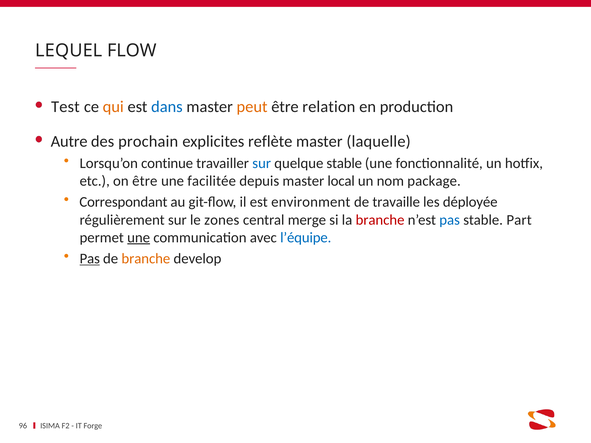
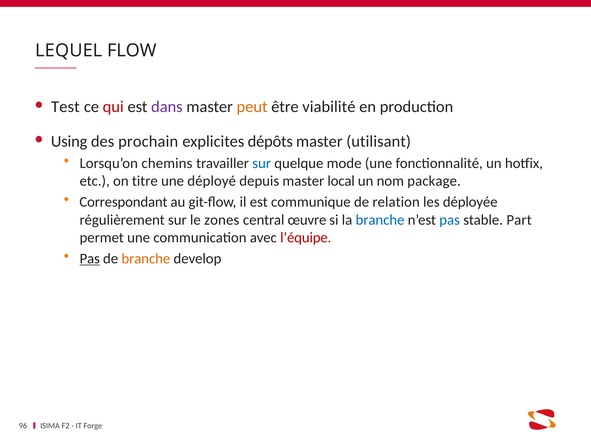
qui colour: orange -> red (113, 107)
dans colour: blue -> purple (167, 107)
relation: relation -> viabilité (329, 107)
Autre: Autre -> Using (69, 141)
reflète: reflète -> dépôts (270, 141)
laquelle: laquelle -> utilisant (379, 141)
continue: continue -> chemins (167, 163)
quelque stable: stable -> mode (344, 163)
on être: être -> titre (145, 181)
facilitée: facilitée -> déployé (212, 181)
environment: environment -> communique (311, 202)
travaille: travaille -> relation (396, 202)
merge: merge -> œuvre (307, 220)
branche colour: red -> blue (380, 220)
une underline: present -> none (139, 238)
l’équipe colour: blue -> red (306, 238)
